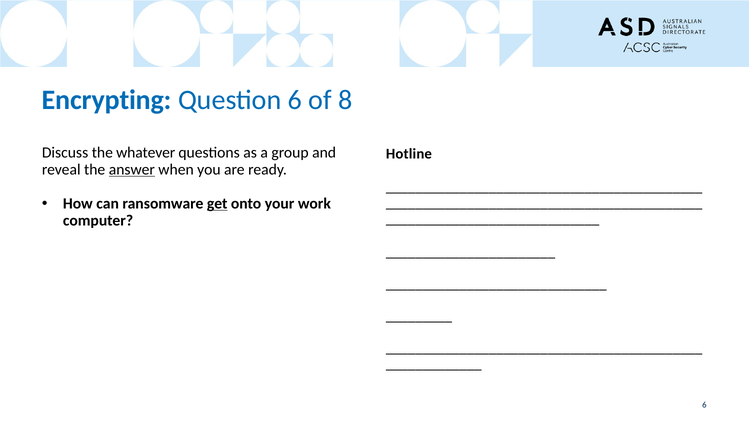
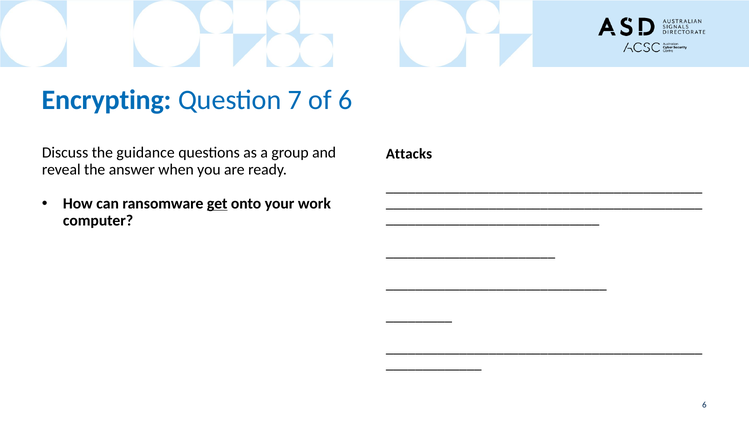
Question 6: 6 -> 7 (295, 100)
of 8: 8 -> 6 (345, 100)
whatever: whatever -> guidance (146, 153)
Hotline: Hotline -> Attacks (409, 154)
answer underline: present -> none (132, 170)
